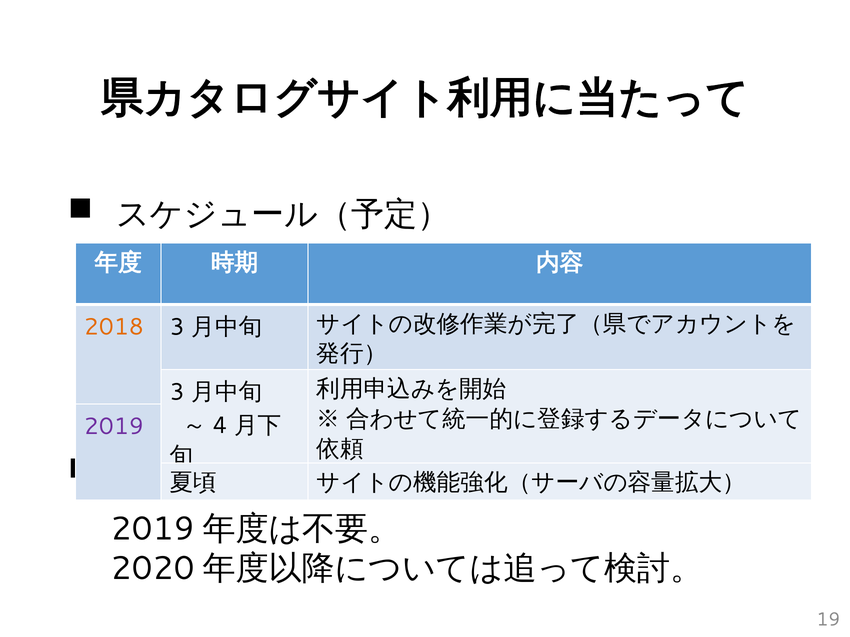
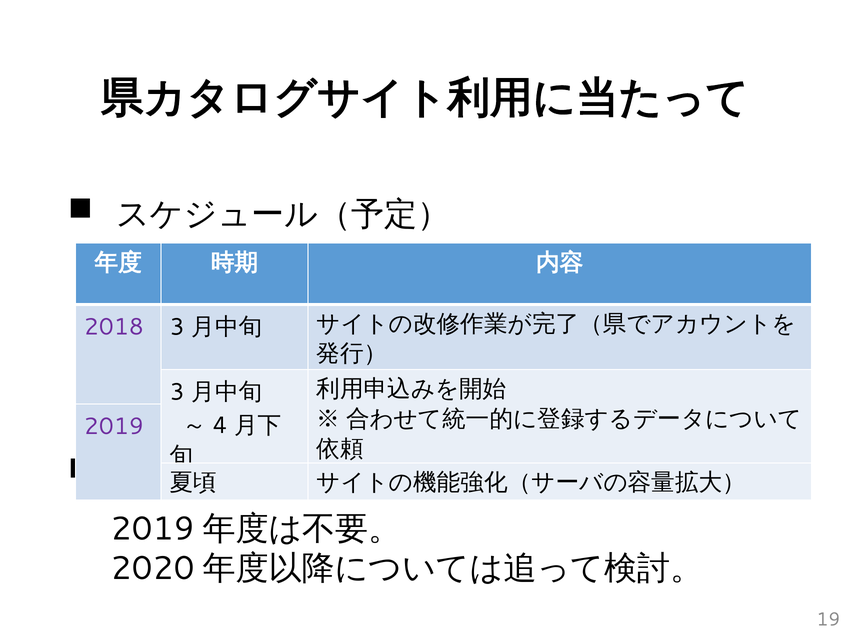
2018 colour: orange -> purple (114, 327)
